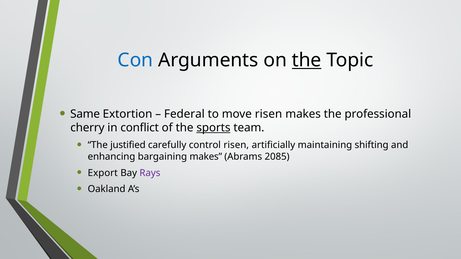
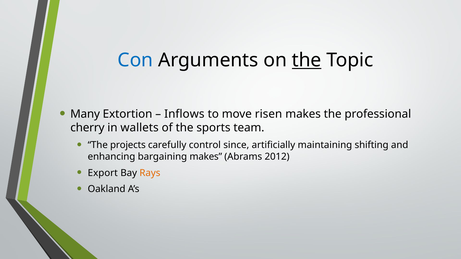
Same: Same -> Many (85, 114)
Federal: Federal -> Inflows (184, 114)
conflict: conflict -> wallets (140, 128)
sports underline: present -> none (213, 128)
justified: justified -> projects (128, 145)
control risen: risen -> since (236, 145)
2085: 2085 -> 2012 (277, 157)
Rays colour: purple -> orange (150, 173)
